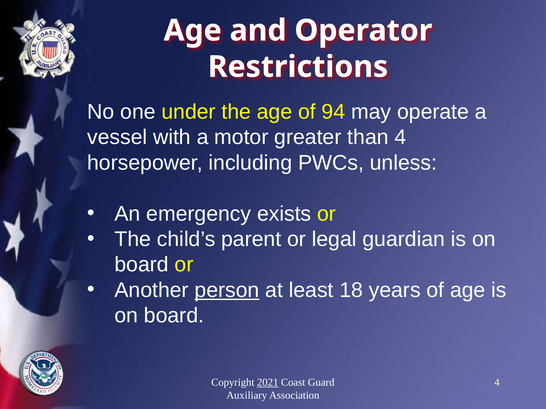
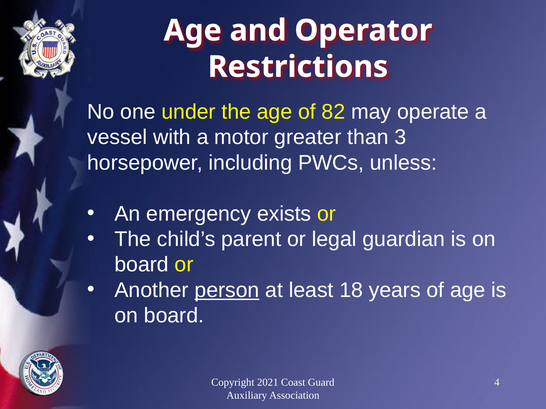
94: 94 -> 82 (333, 112)
than 4: 4 -> 3 (400, 137)
2021 underline: present -> none (268, 383)
